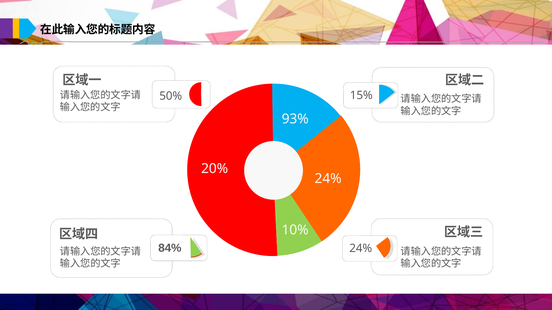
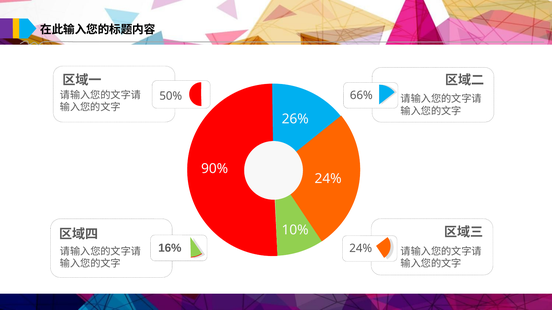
15%: 15% -> 66% (361, 96)
93%: 93% -> 26% (295, 119)
20%: 20% -> 90% (215, 169)
84%: 84% -> 16% (170, 248)
